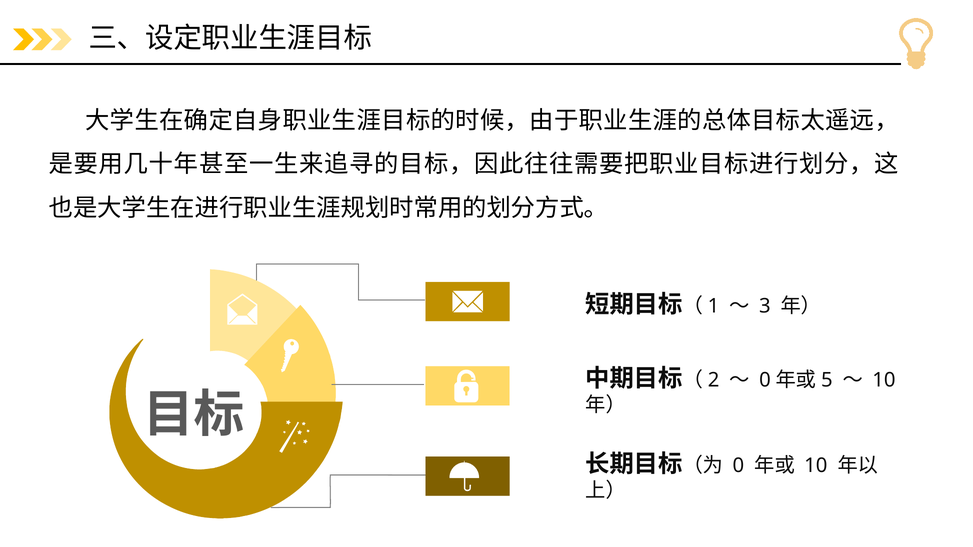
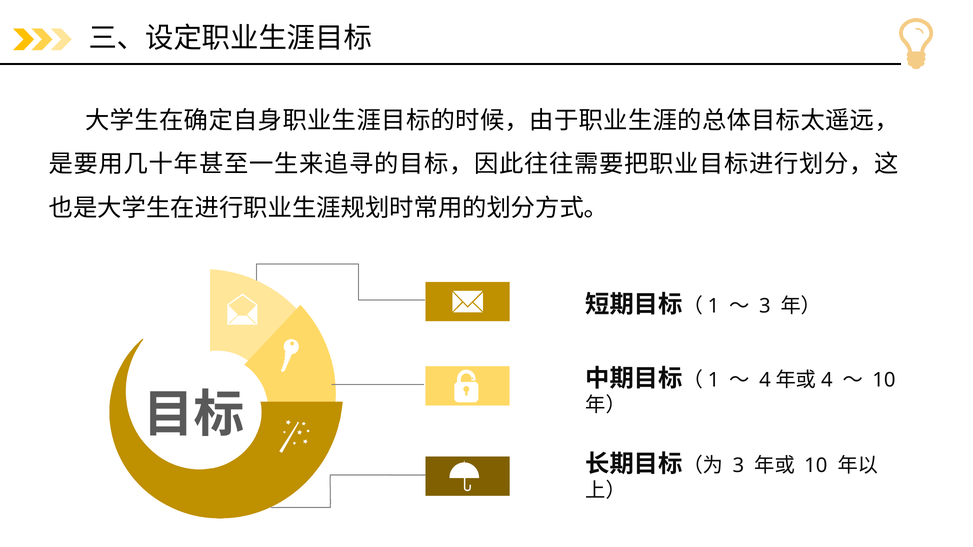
2: 2 -> 1 (714, 380)
0: 0 -> 4 (765, 380)
5: 5 -> 4 (827, 380)
0: 0 -> 3 (738, 466)
